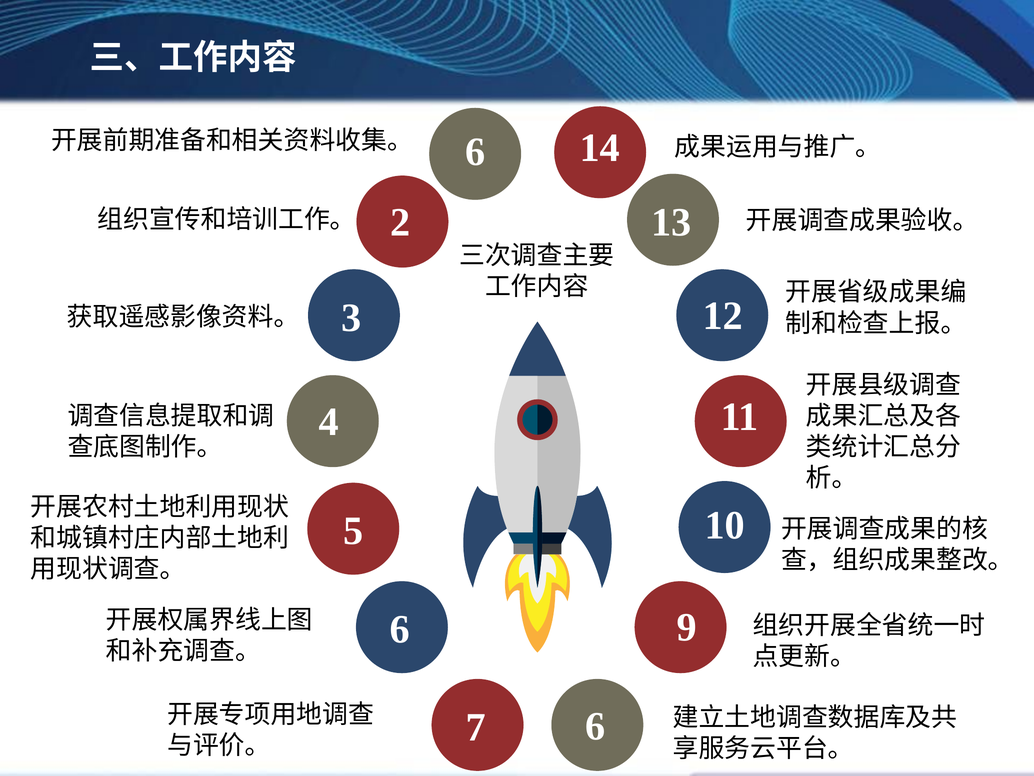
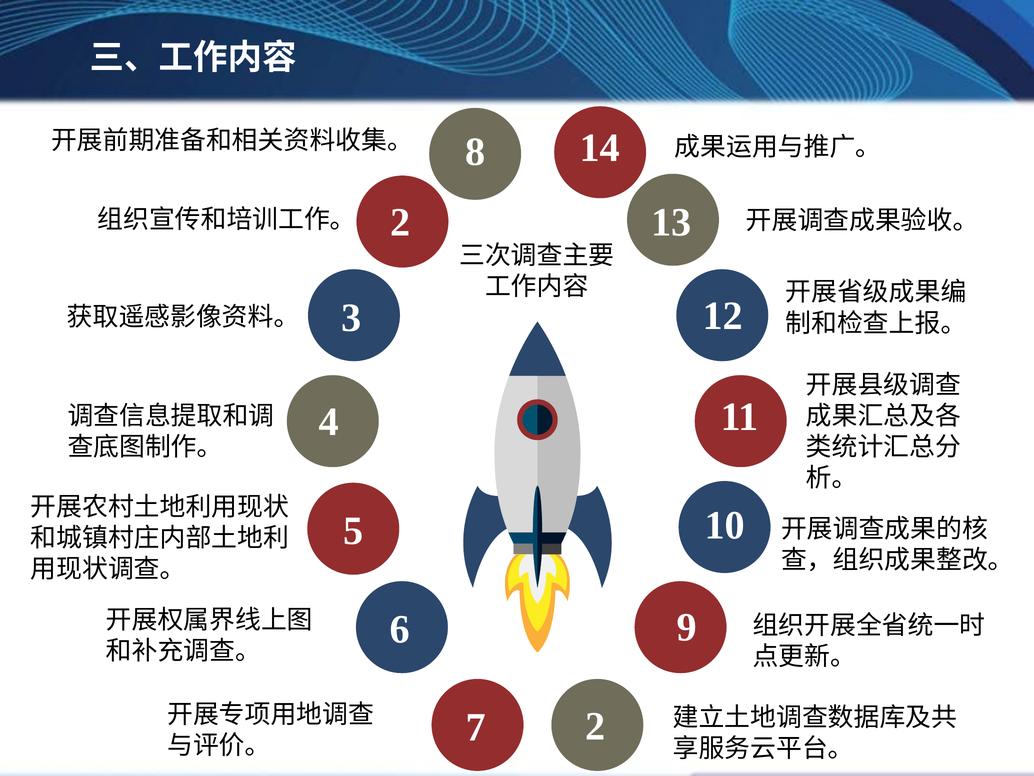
6: 6 -> 8 (475, 152)
7 6: 6 -> 2 (595, 726)
